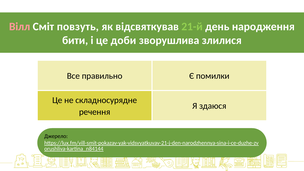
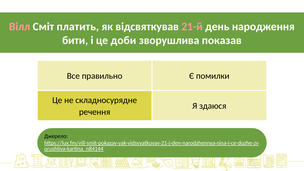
повзуть: повзуть -> платить (78, 27)
21-й colour: light green -> pink (192, 27)
злилися: злилися -> показав (222, 40)
